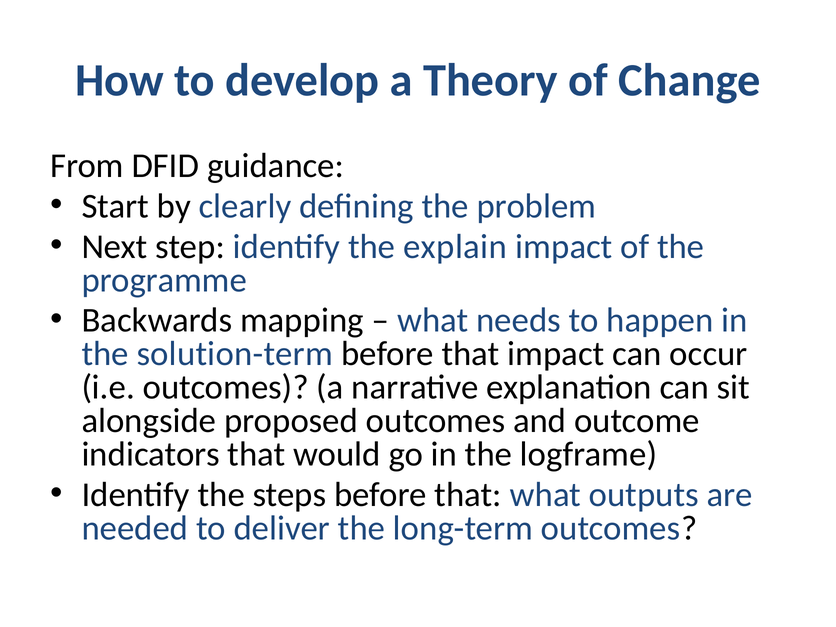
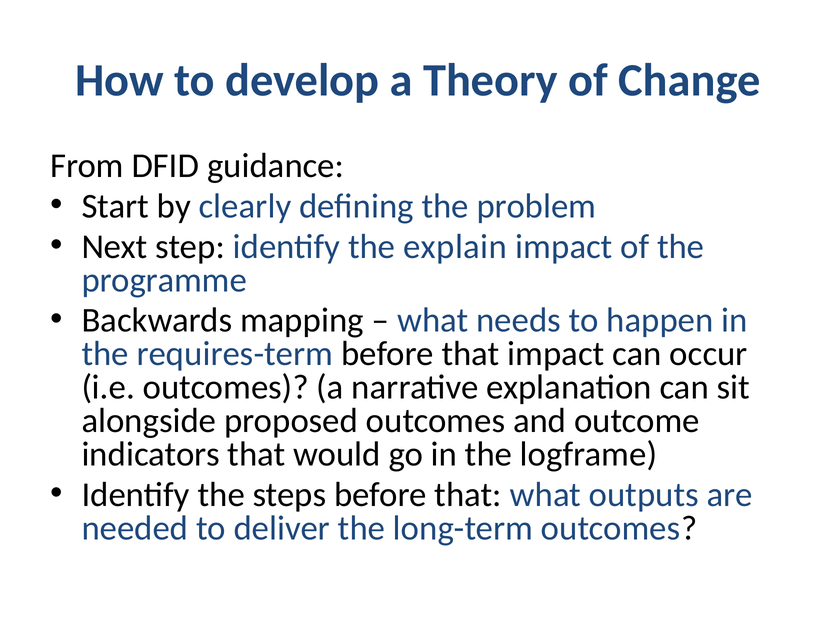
solution-term: solution-term -> requires-term (235, 354)
